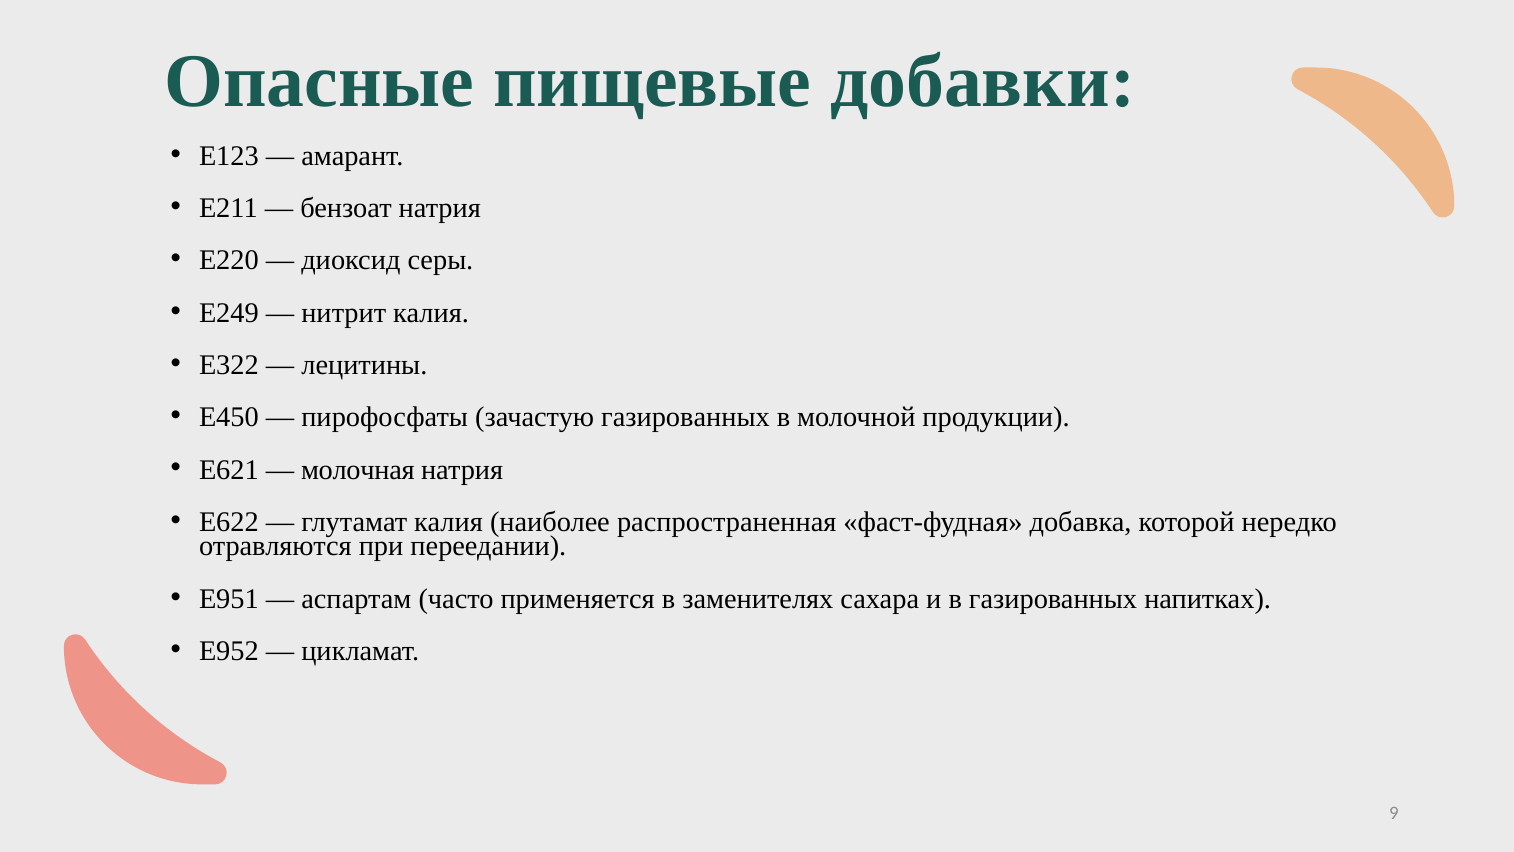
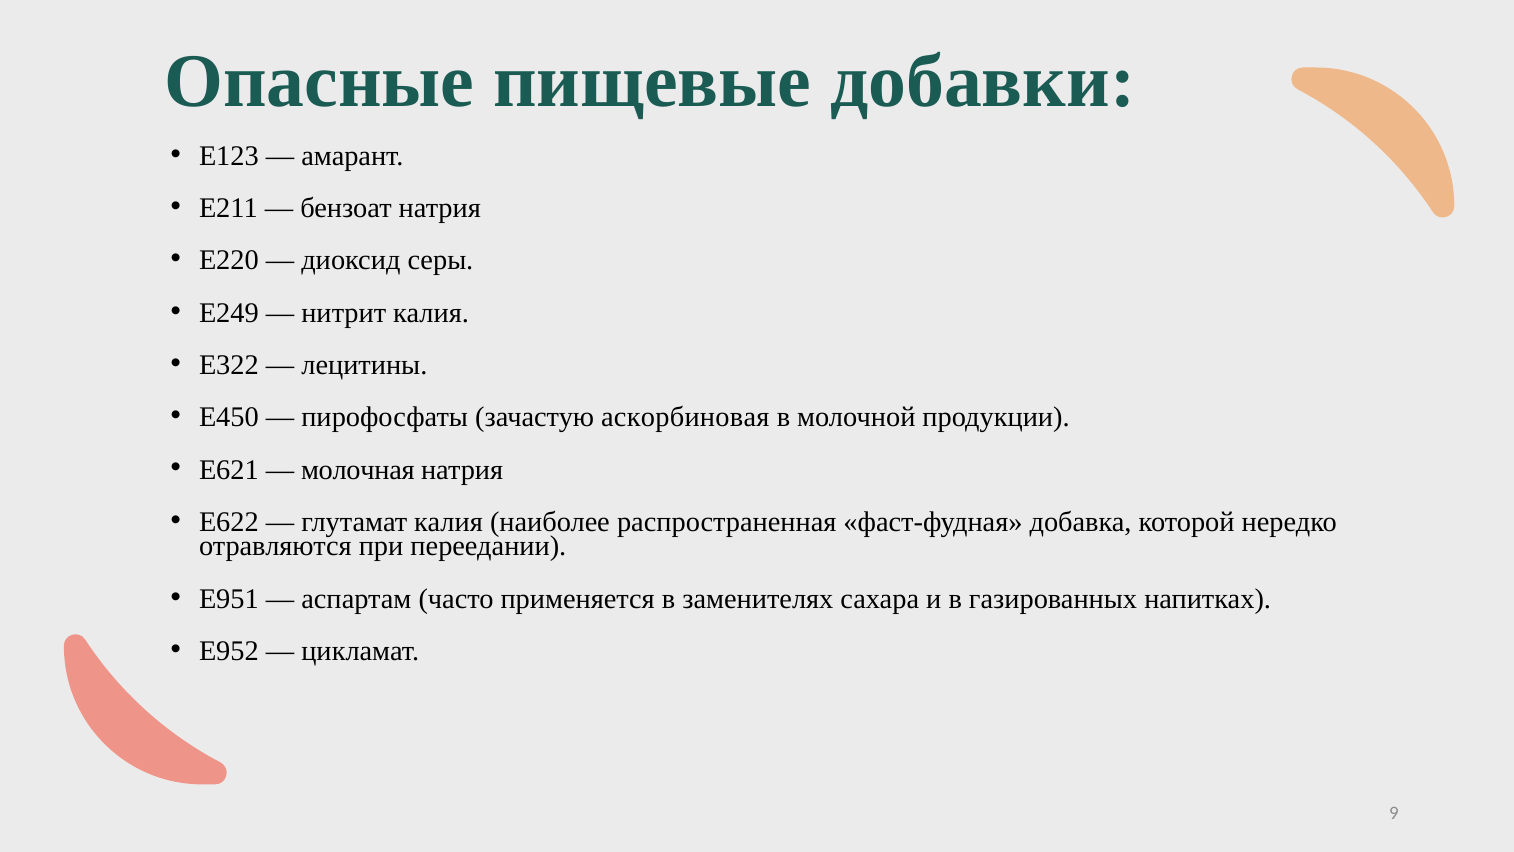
зачастую газированных: газированных -> аскорбиновая (685, 417)
